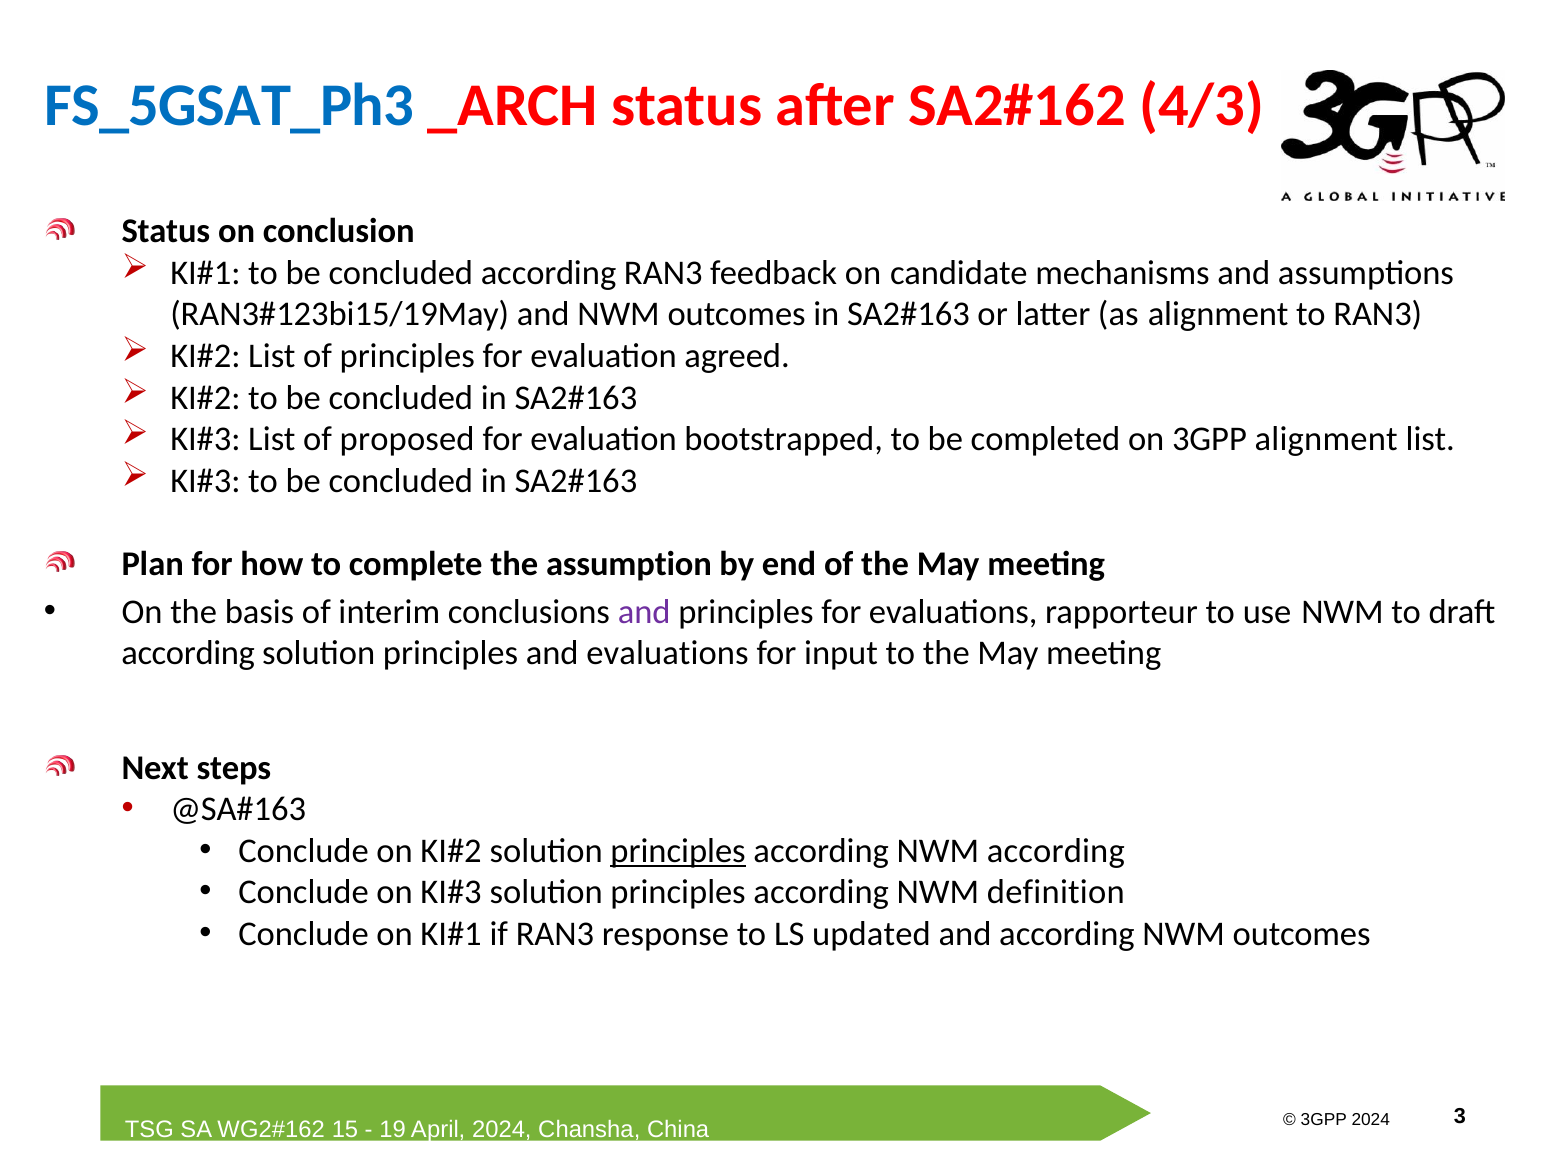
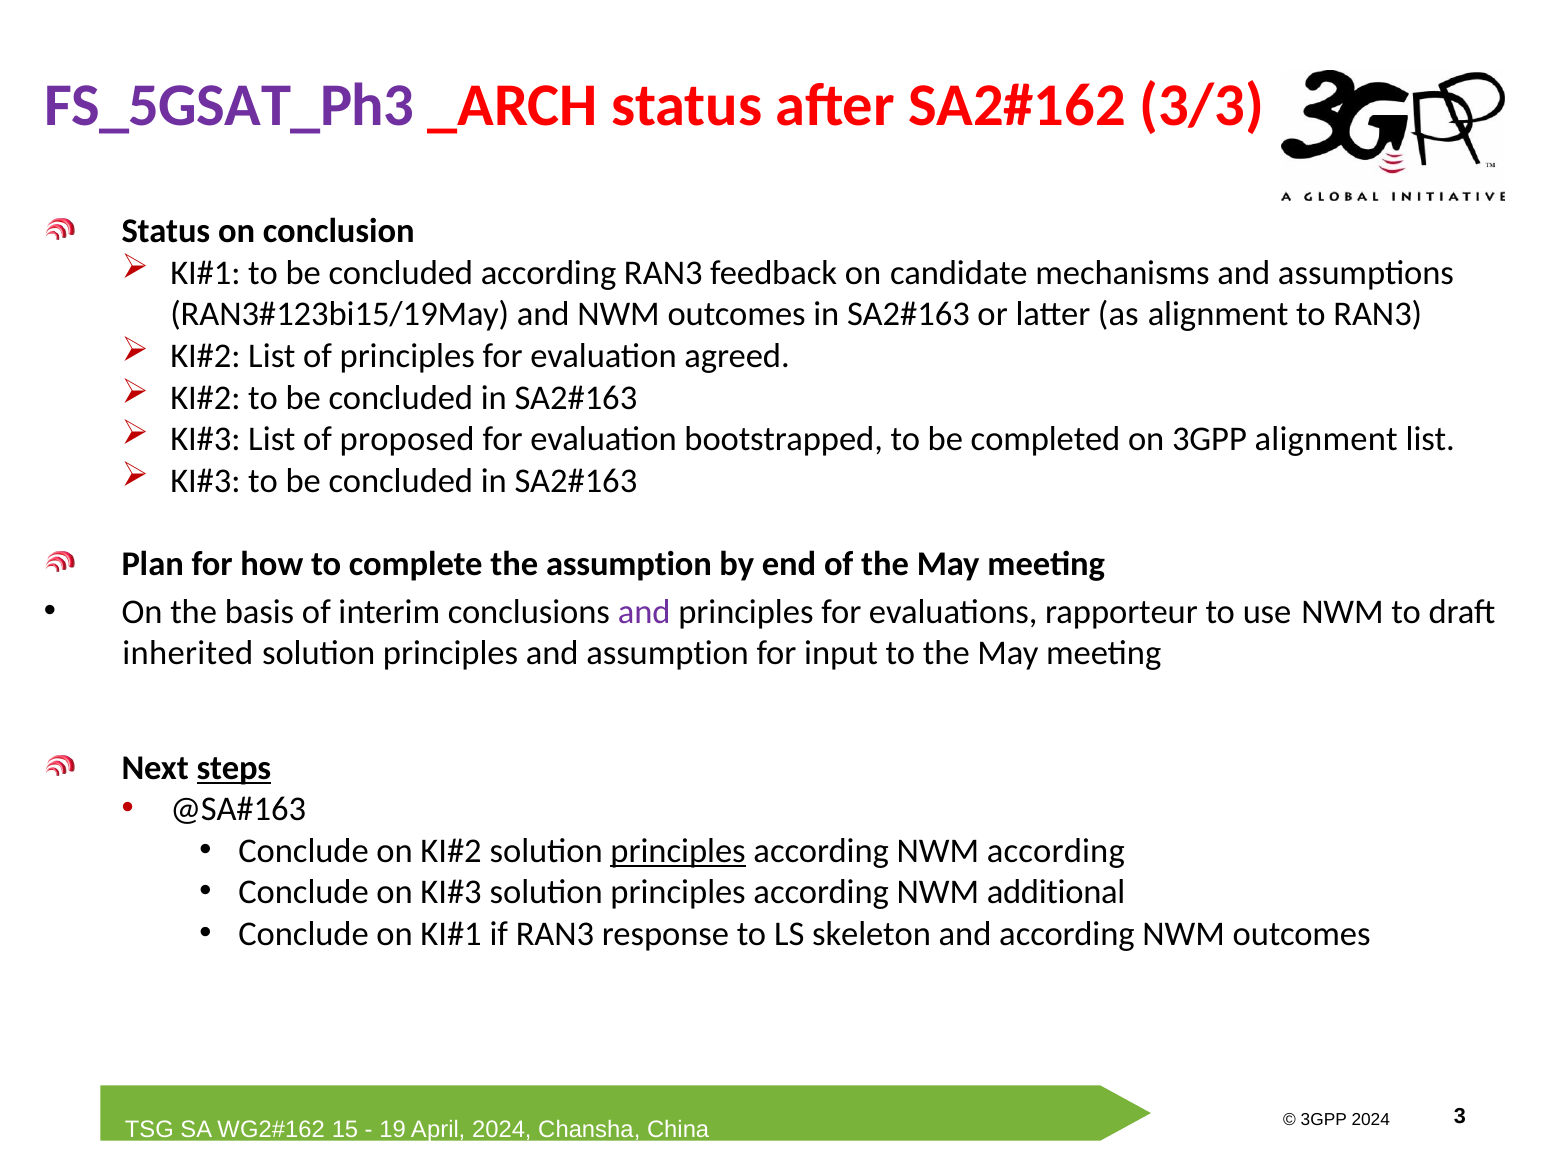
FS_5GSAT_Ph3 colour: blue -> purple (229, 105)
4/3: 4/3 -> 3/3 (1202, 105)
according: according -> inherited (188, 653)
and evaluations: evaluations -> assumption (668, 653)
steps underline: none -> present (234, 768)
definition: definition -> additional (1056, 892)
updated: updated -> skeleton (872, 934)
